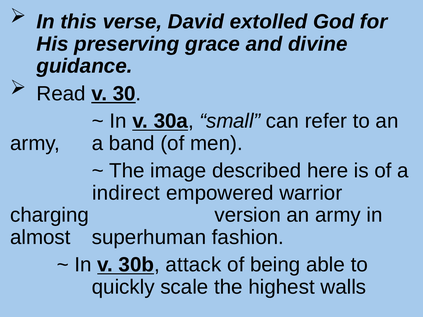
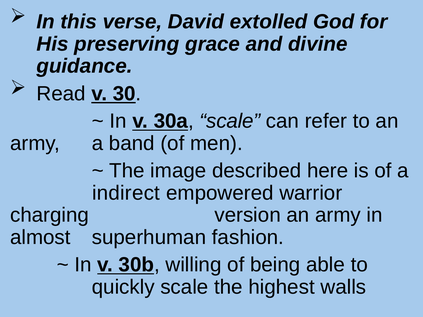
30a small: small -> scale (230, 121)
attack: attack -> willing (194, 265)
